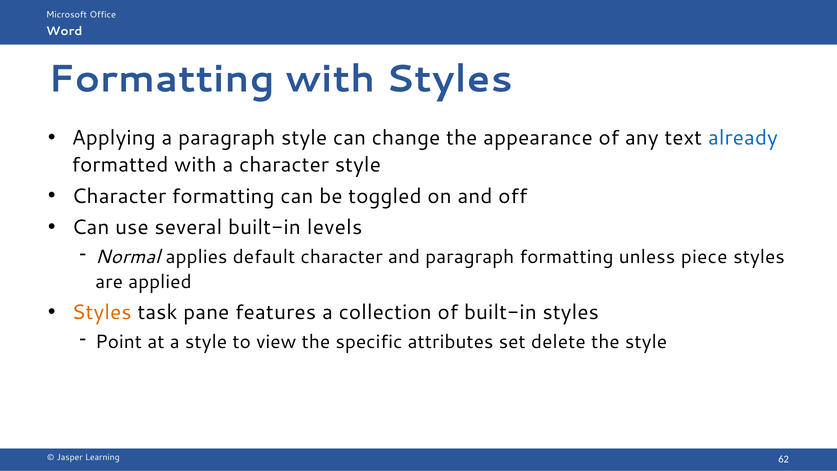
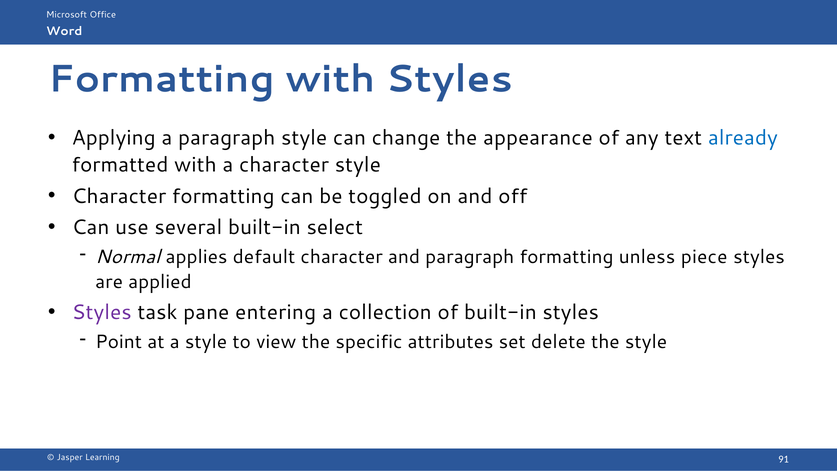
levels: levels -> select (335, 227)
Styles colour: orange -> purple (102, 312)
features: features -> entering (276, 312)
62: 62 -> 91 (784, 459)
